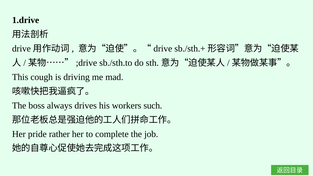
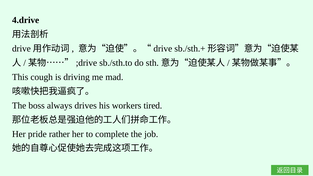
1.drive: 1.drive -> 4.drive (26, 20)
such: such -> tired (153, 106)
